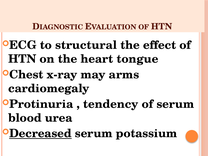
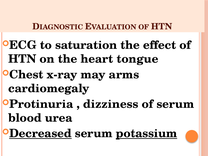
structural: structural -> saturation (86, 45)
tendency: tendency -> dizziness (111, 104)
potassium underline: none -> present (147, 133)
